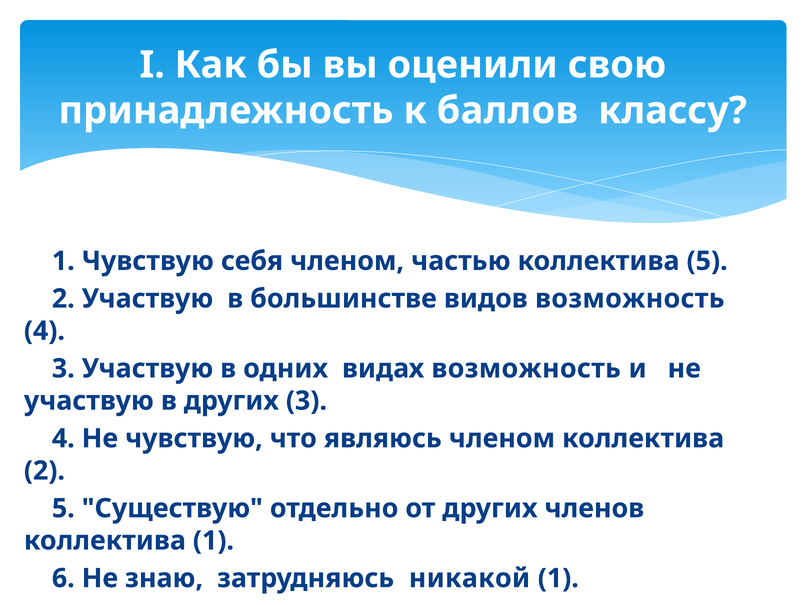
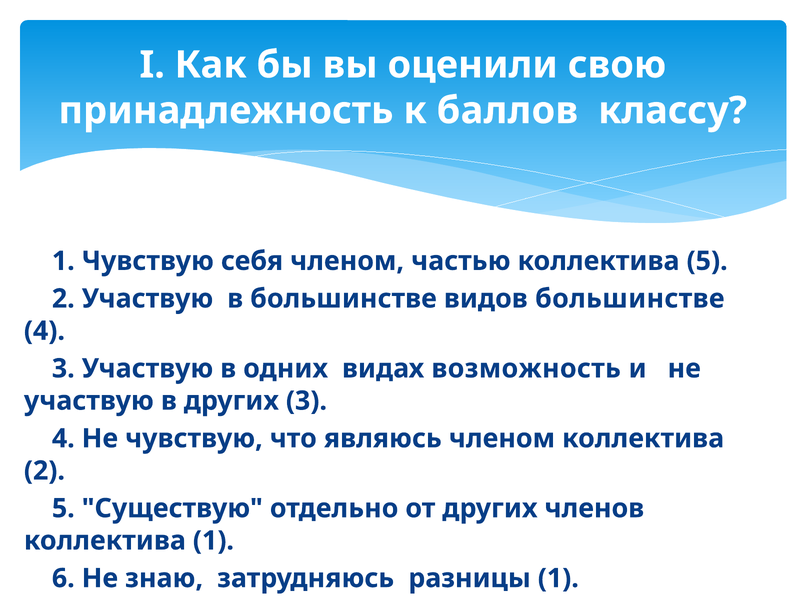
видов возможность: возможность -> большинстве (630, 298)
никакой: никакой -> разницы (470, 578)
